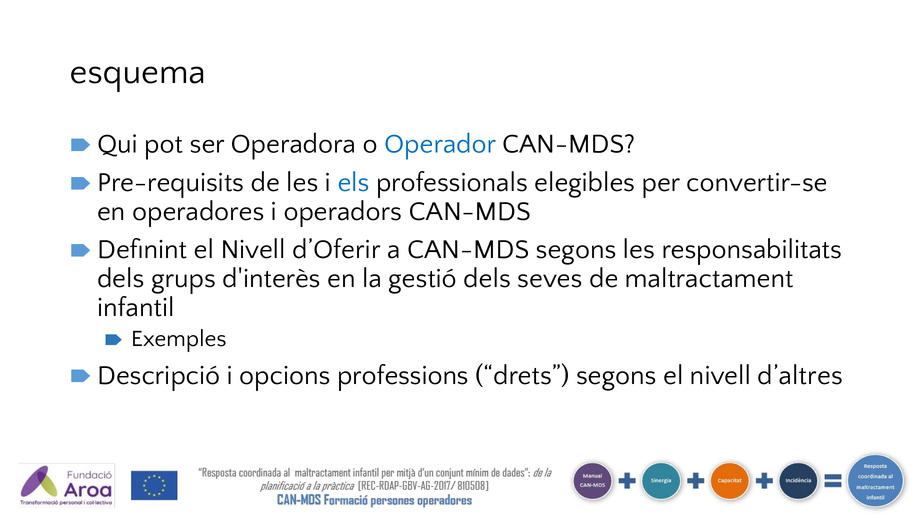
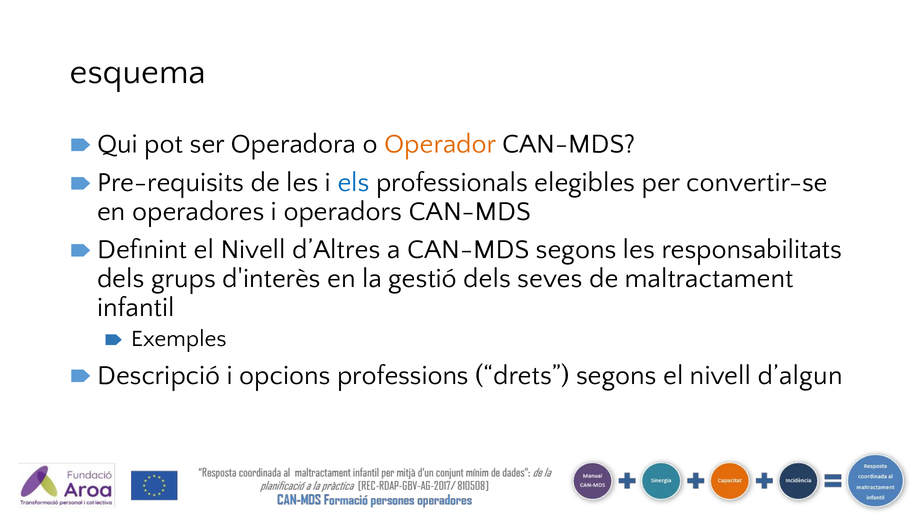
Operador colour: blue -> orange (440, 144)
d’Oferir: d’Oferir -> d’Altres (336, 250)
d’altres: d’altres -> d’algun (800, 375)
